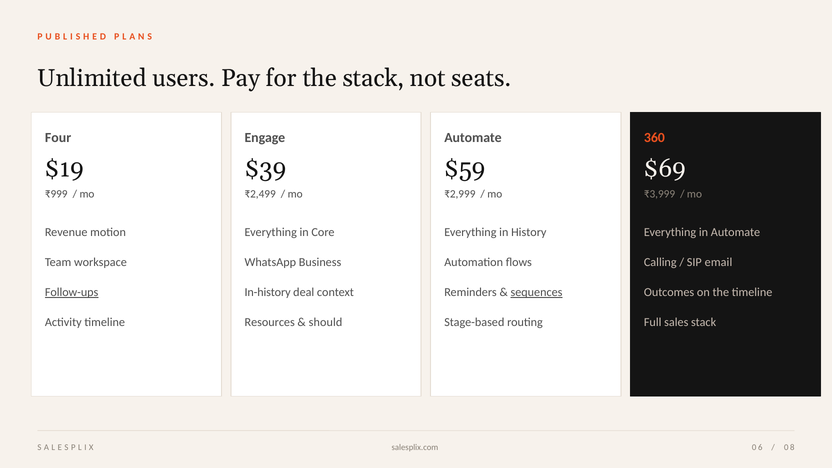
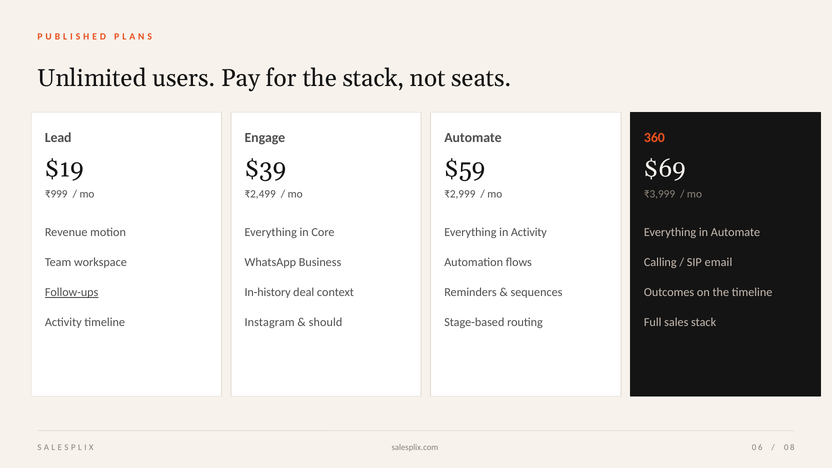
Four: Four -> Lead (58, 138)
in History: History -> Activity (529, 232)
sequences underline: present -> none (536, 292)
Resources: Resources -> Instagram (270, 322)
